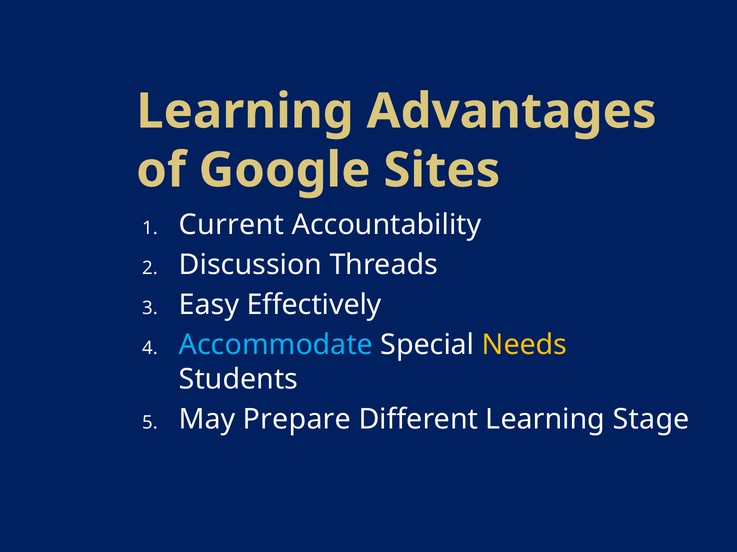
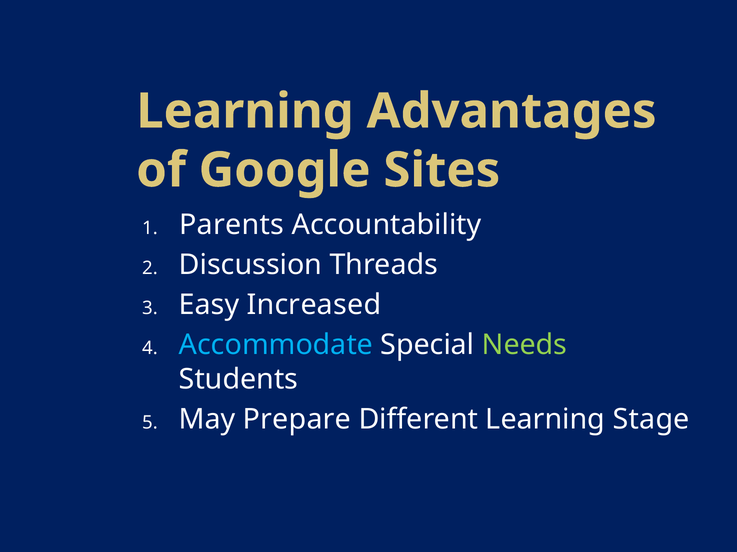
Current: Current -> Parents (232, 225)
Effectively: Effectively -> Increased (314, 305)
Needs colour: yellow -> light green (524, 345)
